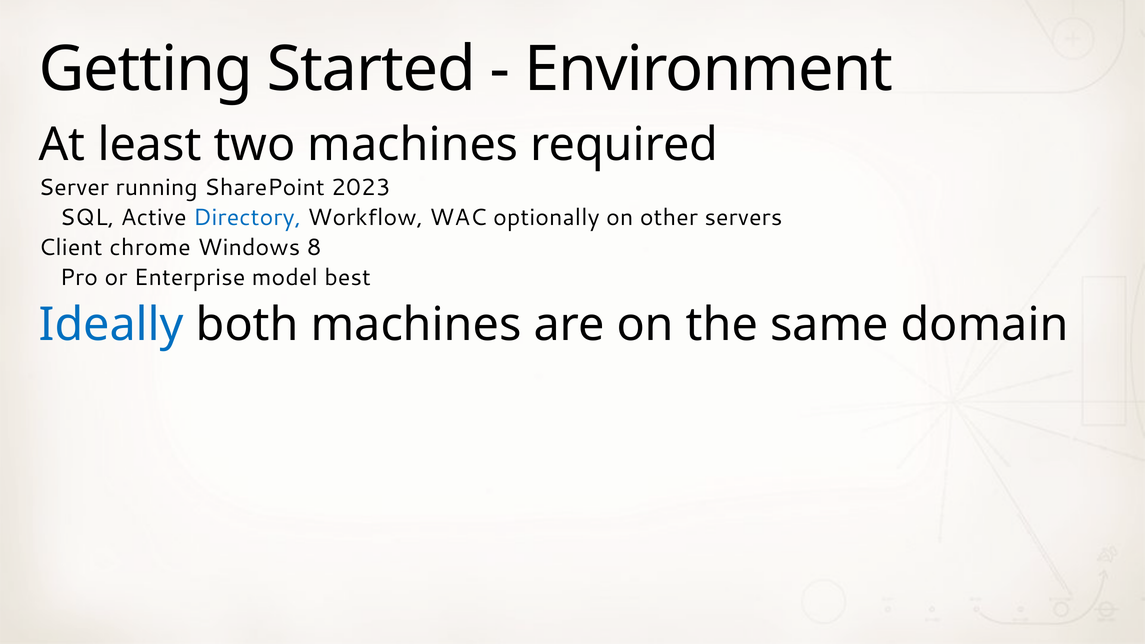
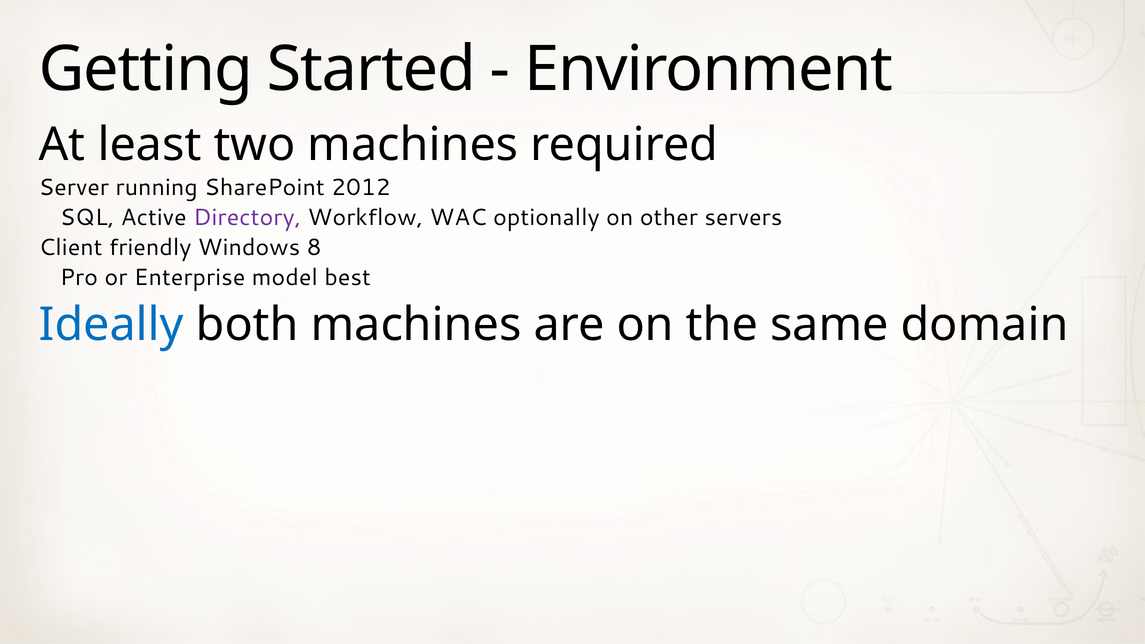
2023: 2023 -> 2012 (361, 188)
Directory colour: blue -> purple (247, 218)
chrome: chrome -> friendly (150, 248)
